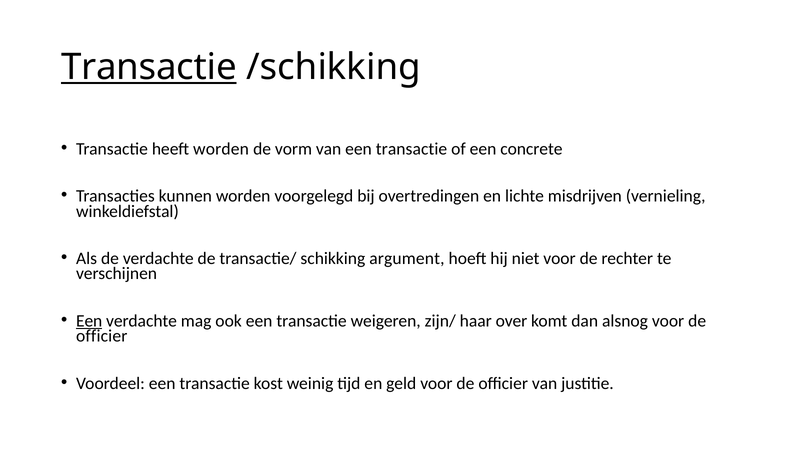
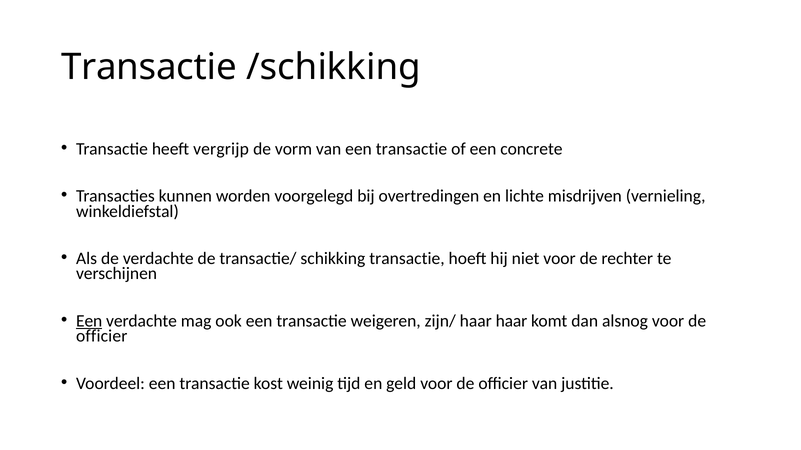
Transactie underline: present -> none (149, 67)
heeft worden: worden -> vergrijp (221, 149)
schikking argument: argument -> transactie (407, 259)
haar over: over -> haar (511, 321)
